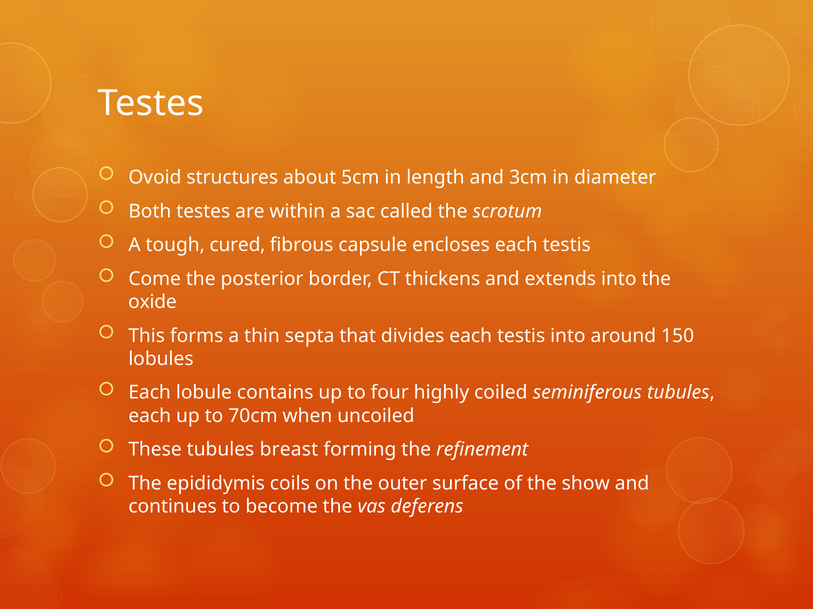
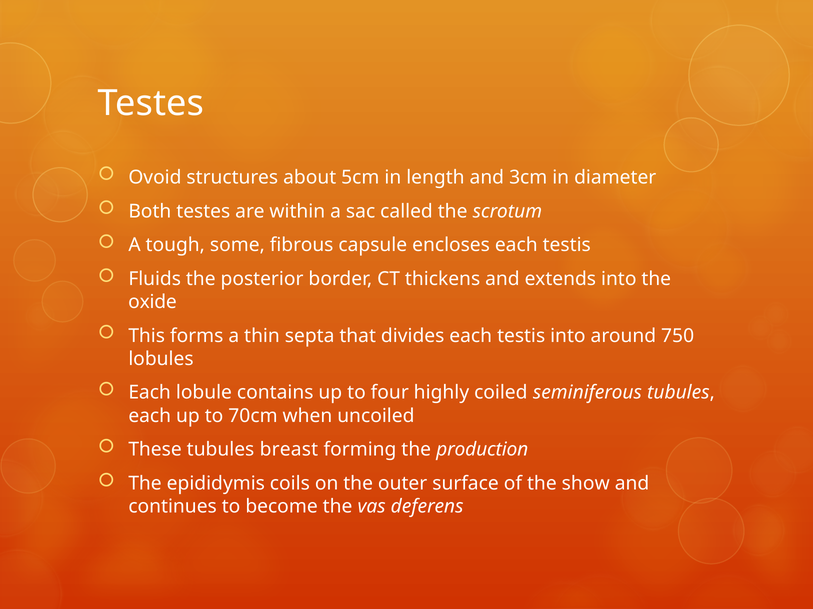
cured: cured -> some (237, 245)
Come: Come -> Fluids (155, 279)
150: 150 -> 750 (678, 336)
refinement: refinement -> production (482, 450)
